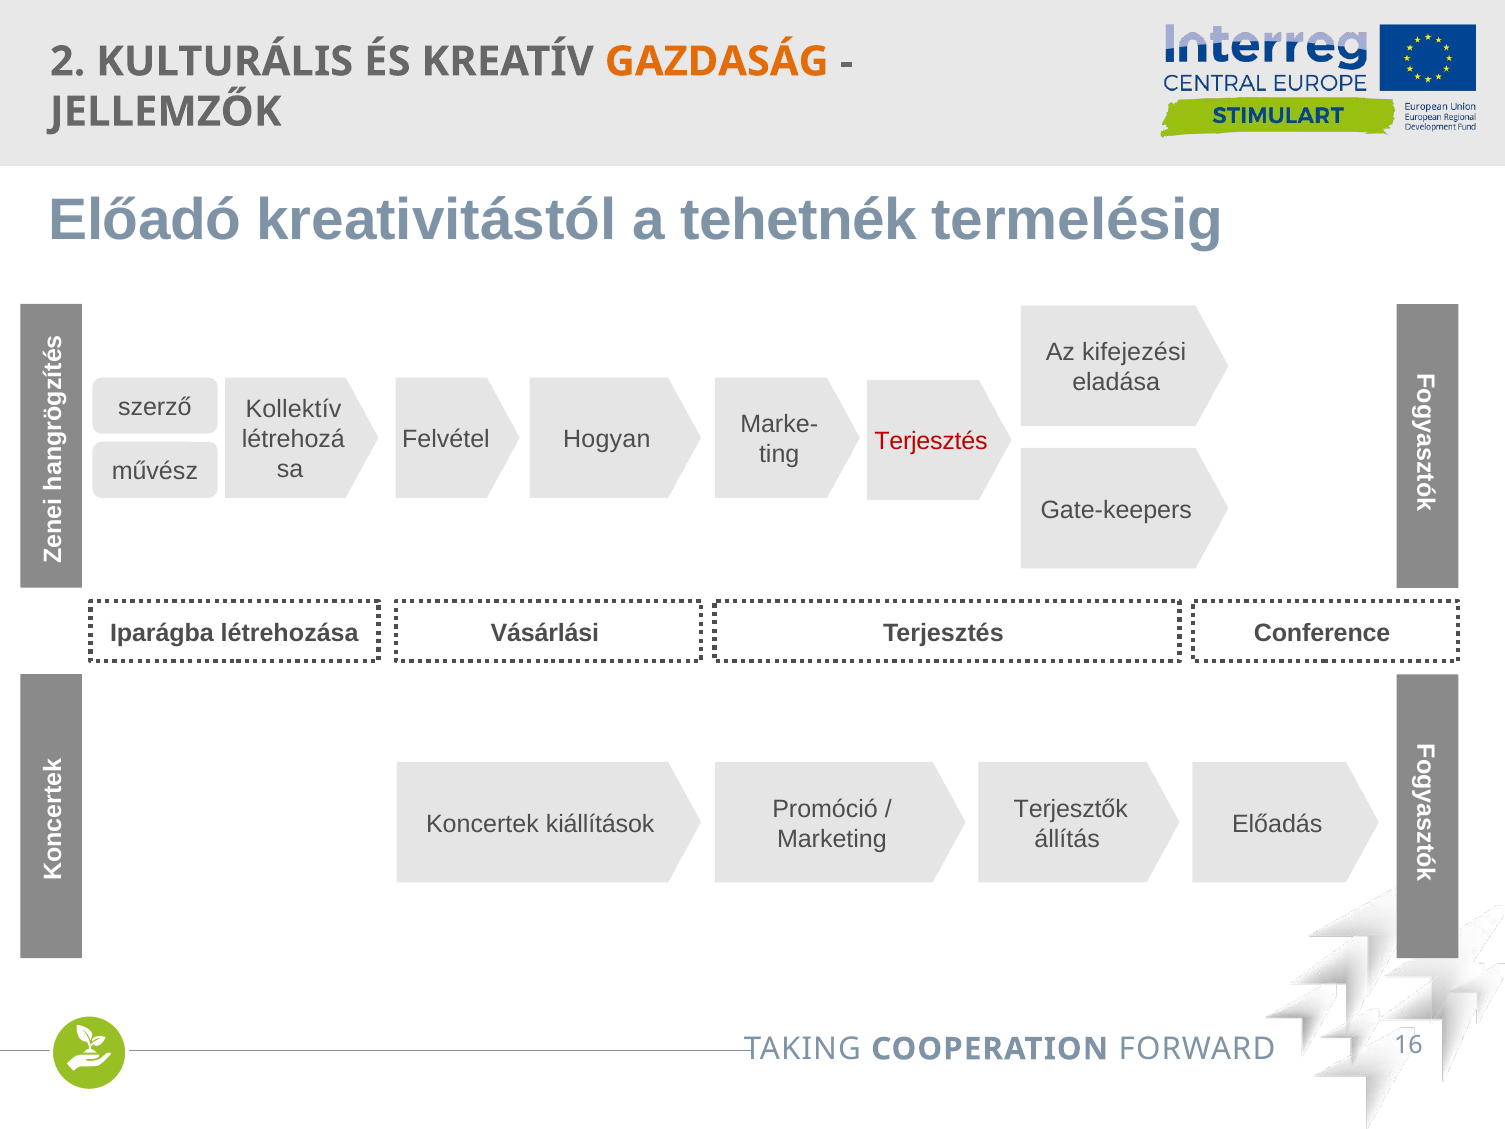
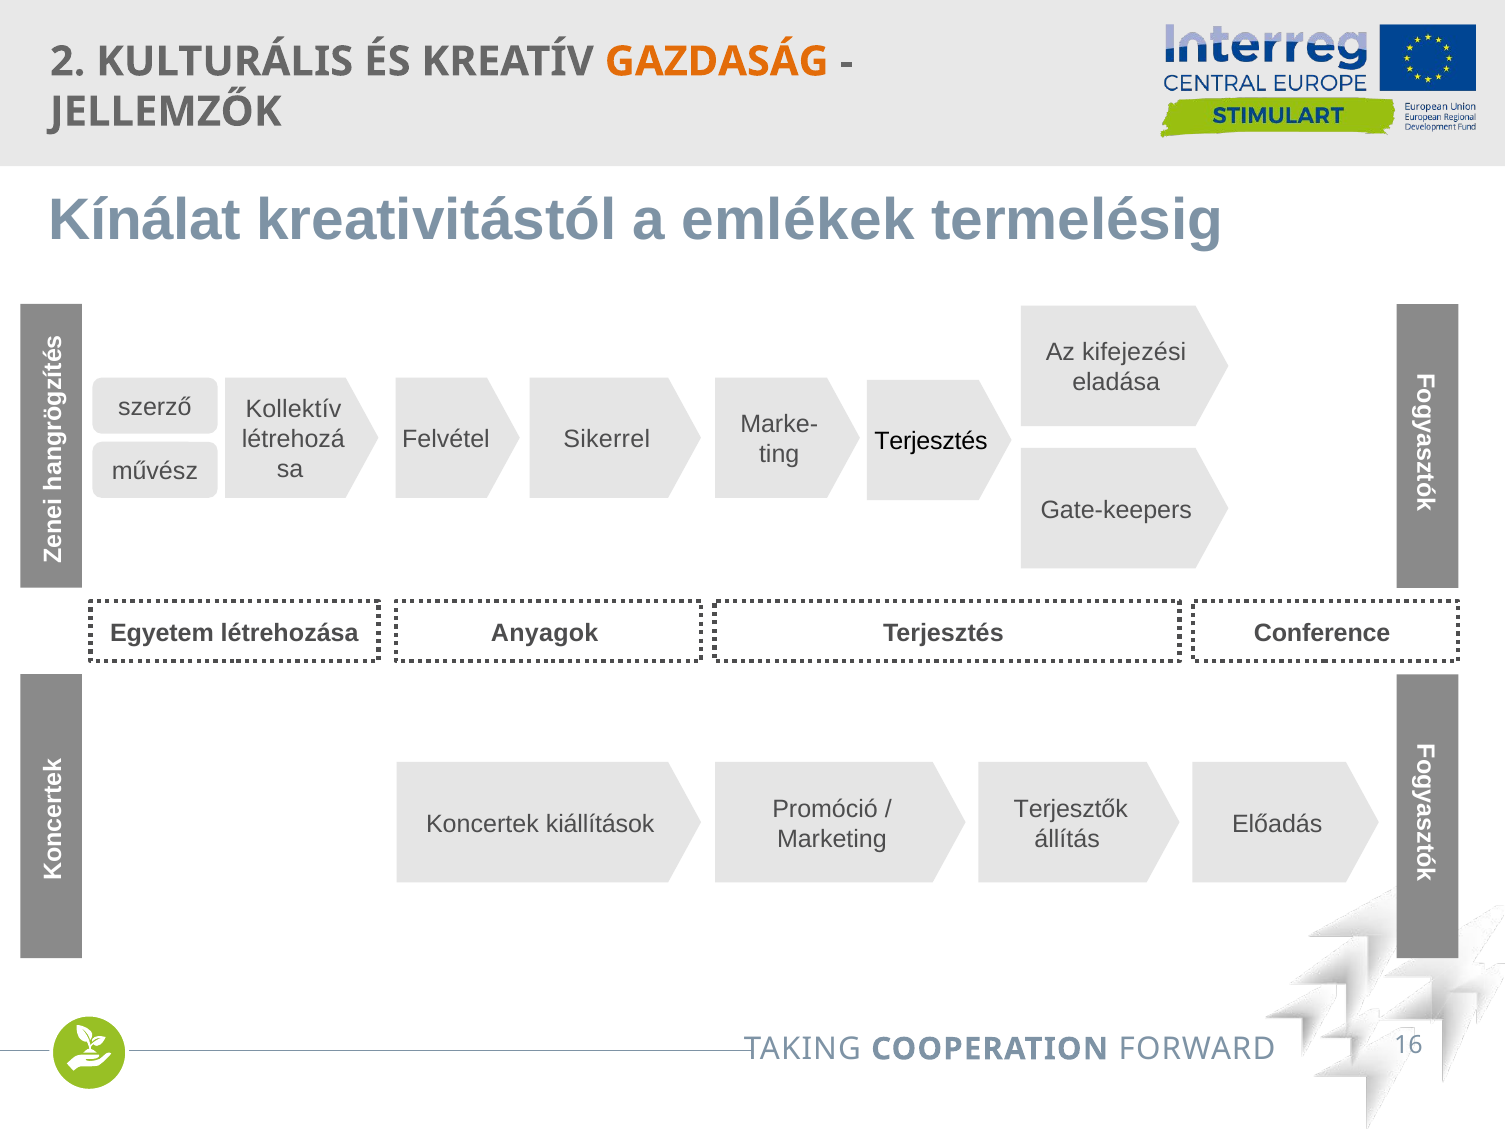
Előadó: Előadó -> Kínálat (145, 220)
tehetnék: tehetnék -> emlékek (798, 220)
Hogyan: Hogyan -> Sikerrel (607, 439)
Terjesztés colour: red -> black (931, 442)
Iparágba: Iparágba -> Egyetem (162, 633)
Vásárlási: Vásárlási -> Anyagok (545, 633)
